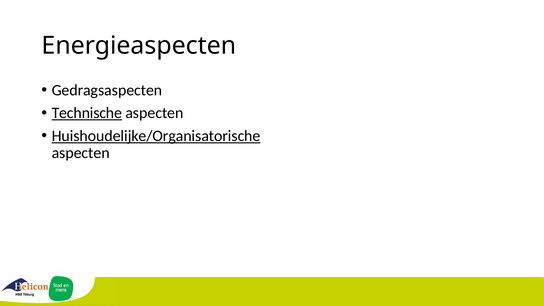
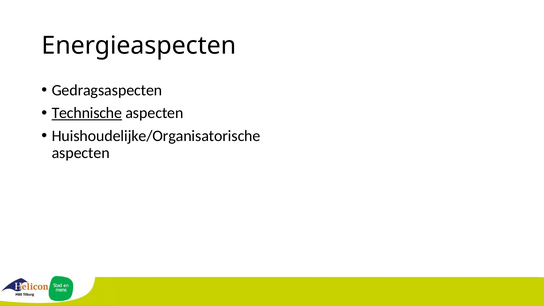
Huishoudelijke/Organisatorische underline: present -> none (156, 136)
